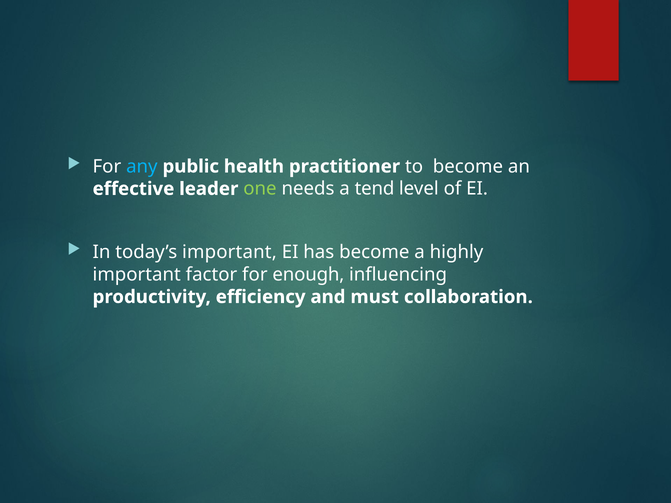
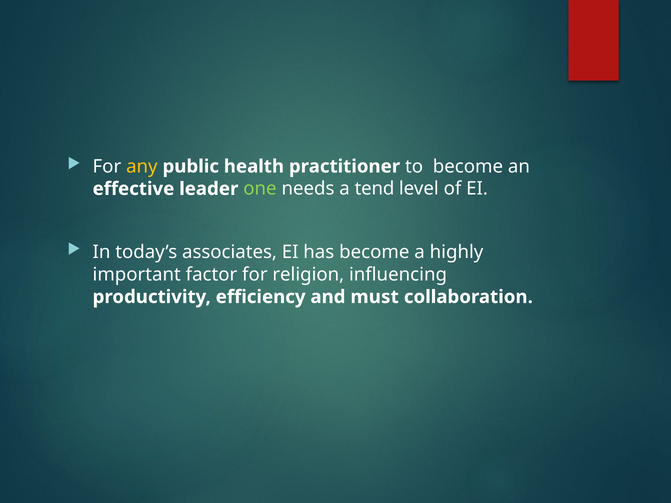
any colour: light blue -> yellow (142, 167)
today’s important: important -> associates (229, 252)
enough: enough -> religion (308, 275)
